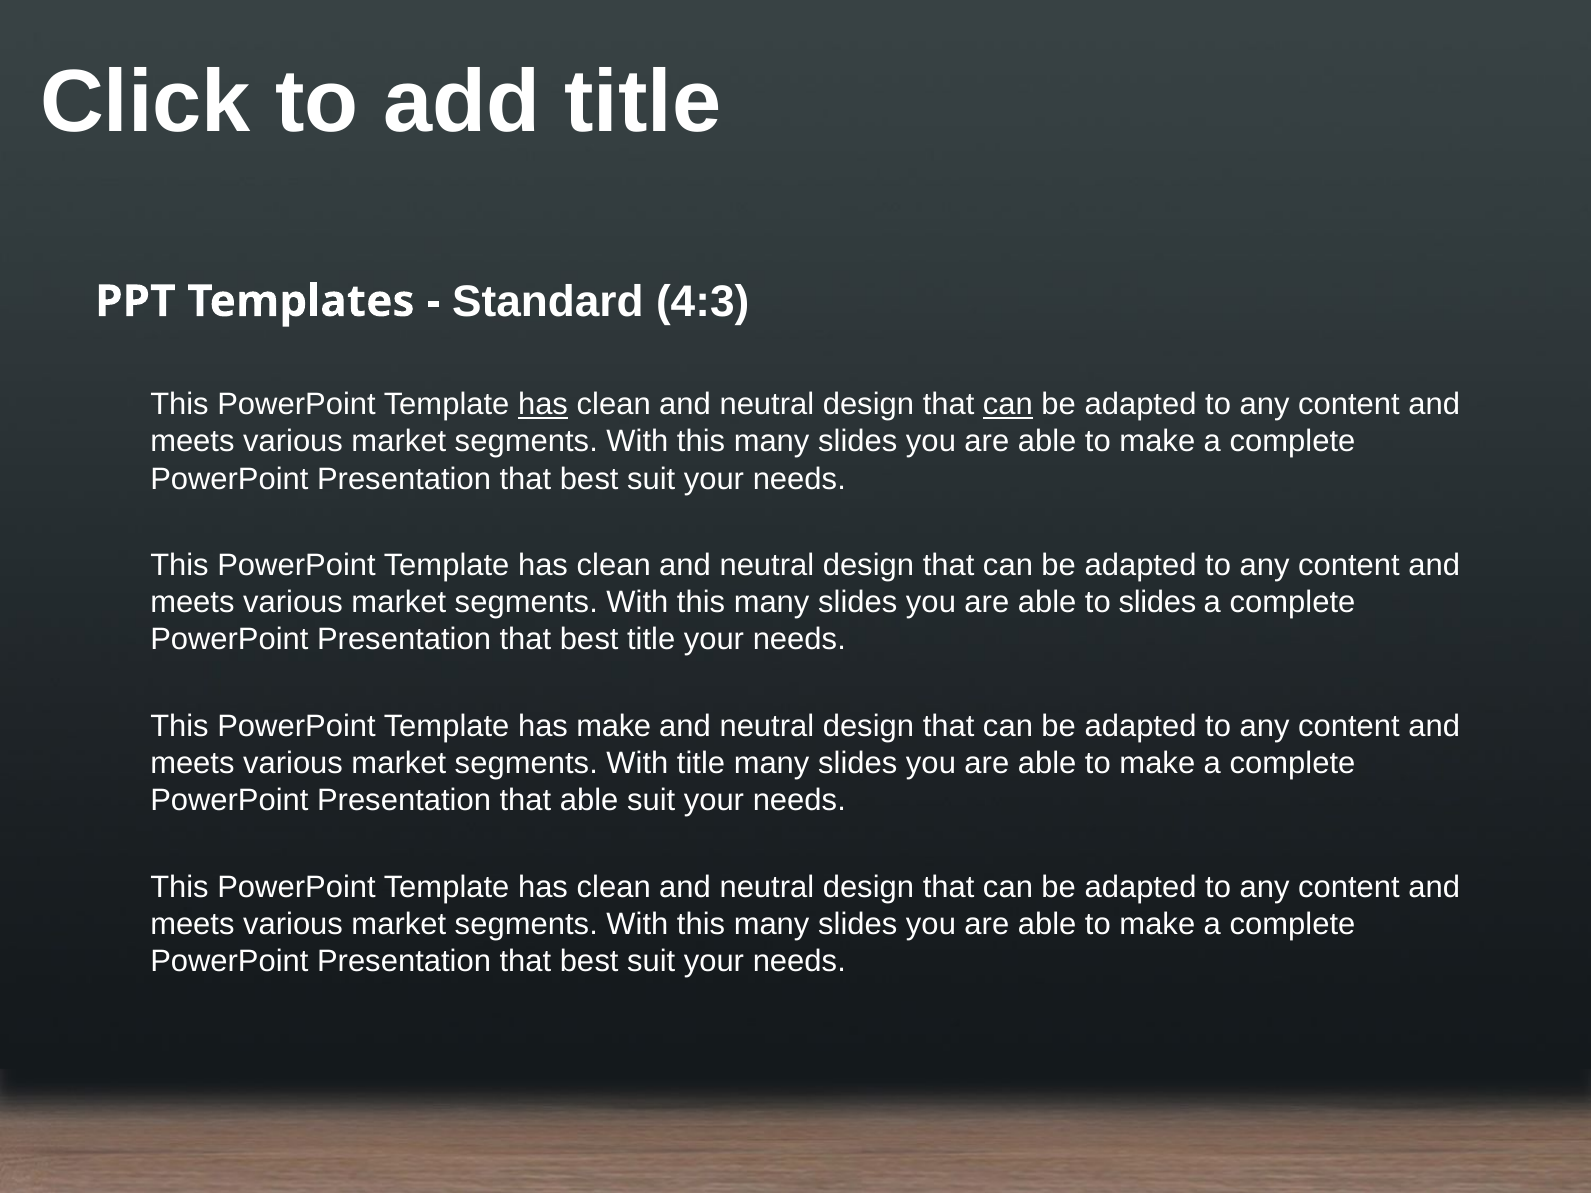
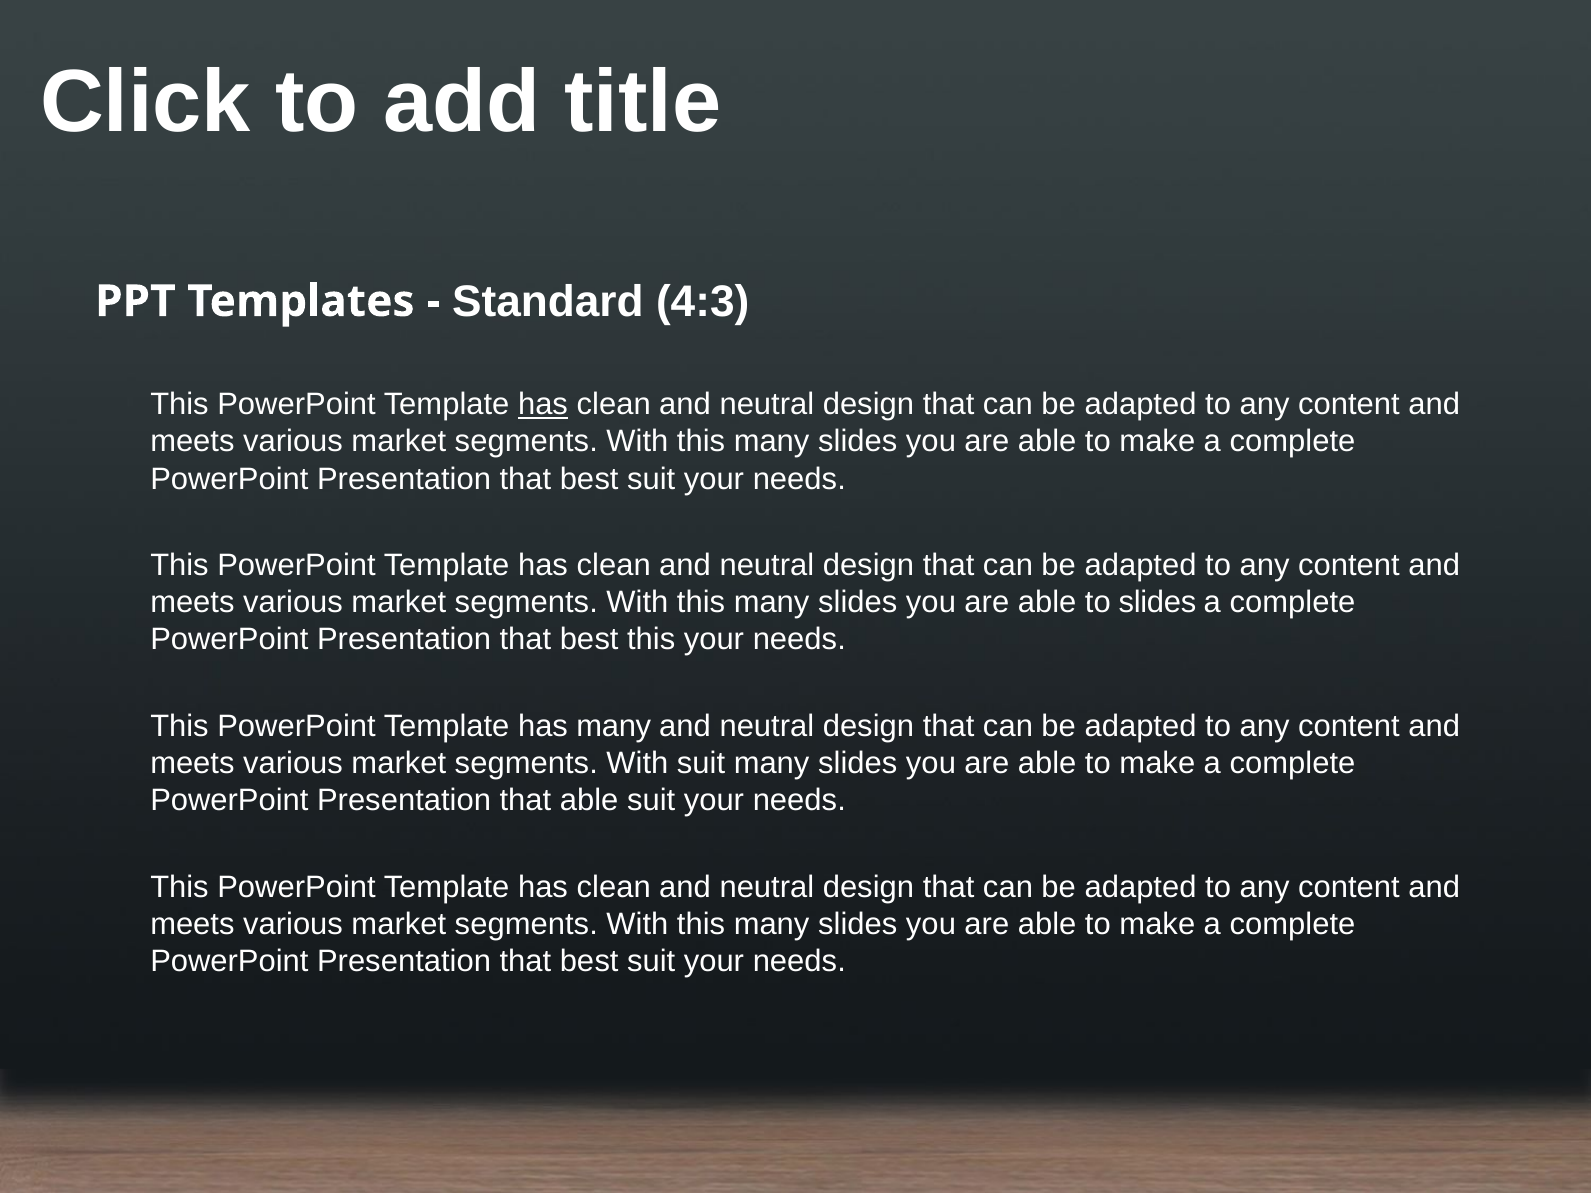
can underline: present -> none (1008, 405)
best title: title -> this (651, 640)
has make: make -> many (614, 727)
With title: title -> suit (701, 764)
